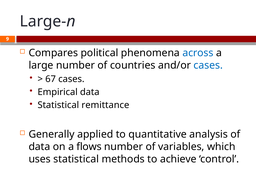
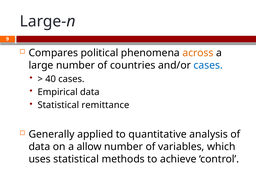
across colour: blue -> orange (198, 53)
67: 67 -> 40 (51, 79)
flows: flows -> allow (89, 147)
